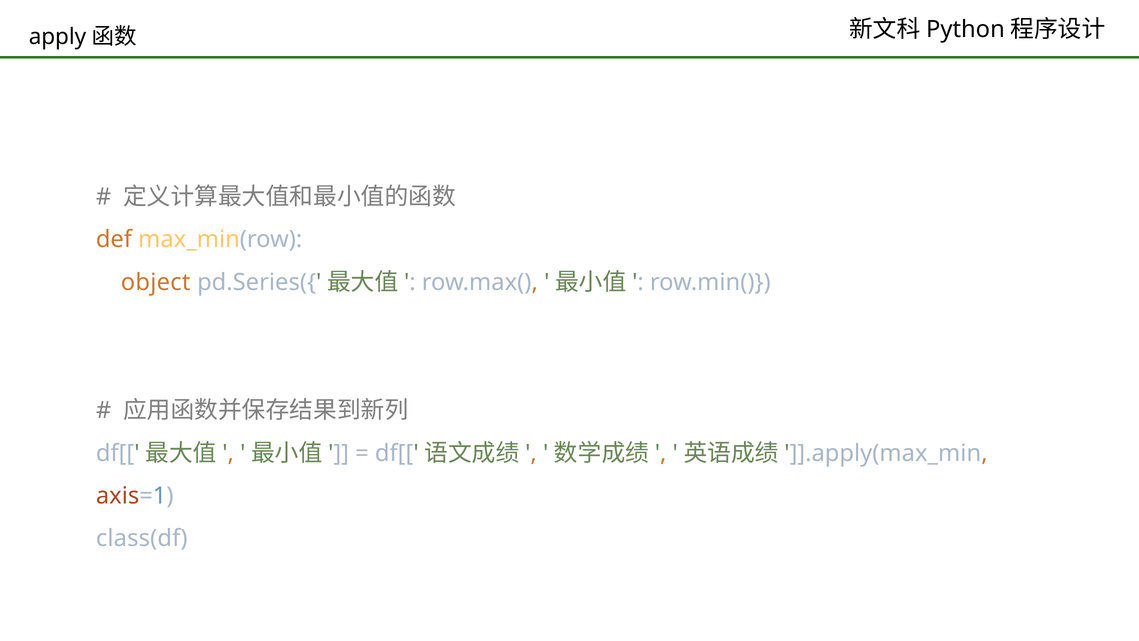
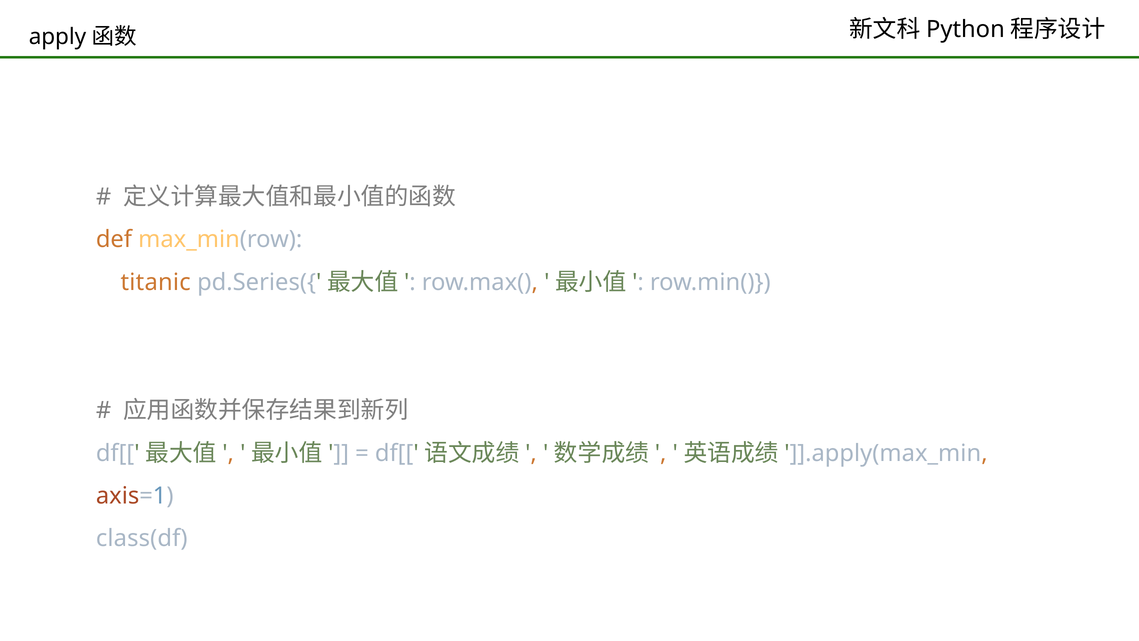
object: object -> titanic (156, 282)
